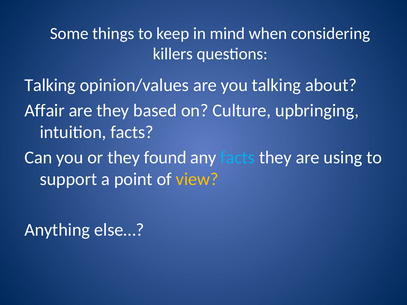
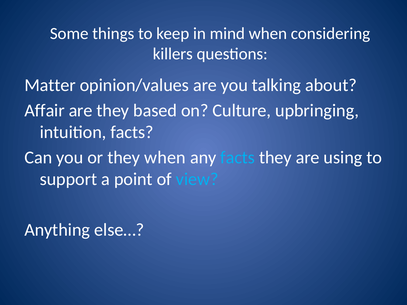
Talking: Talking -> Matter (50, 85)
they found: found -> when (165, 158)
view colour: yellow -> light blue (197, 179)
